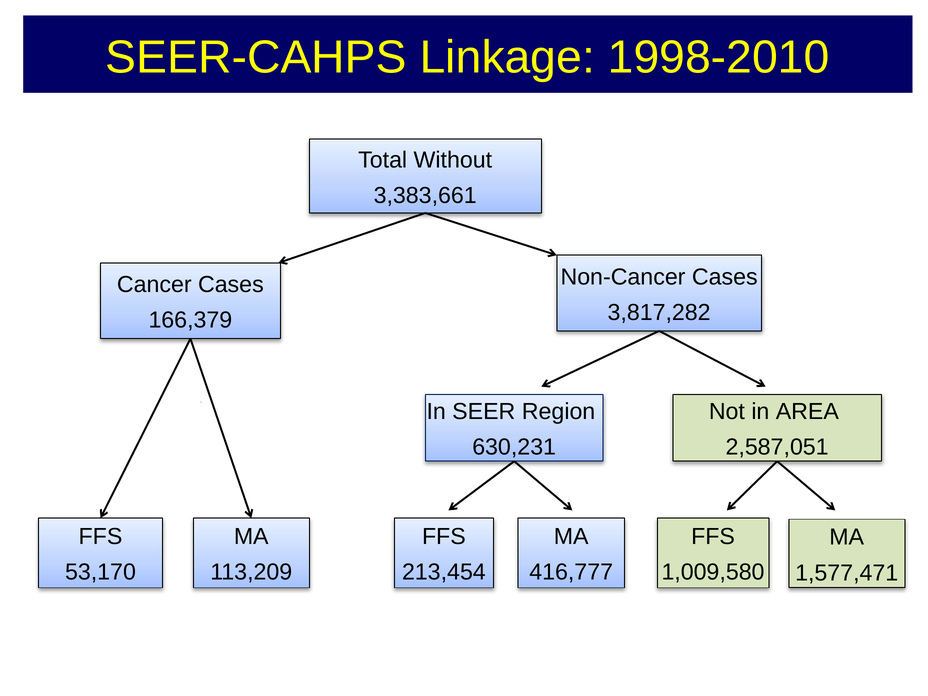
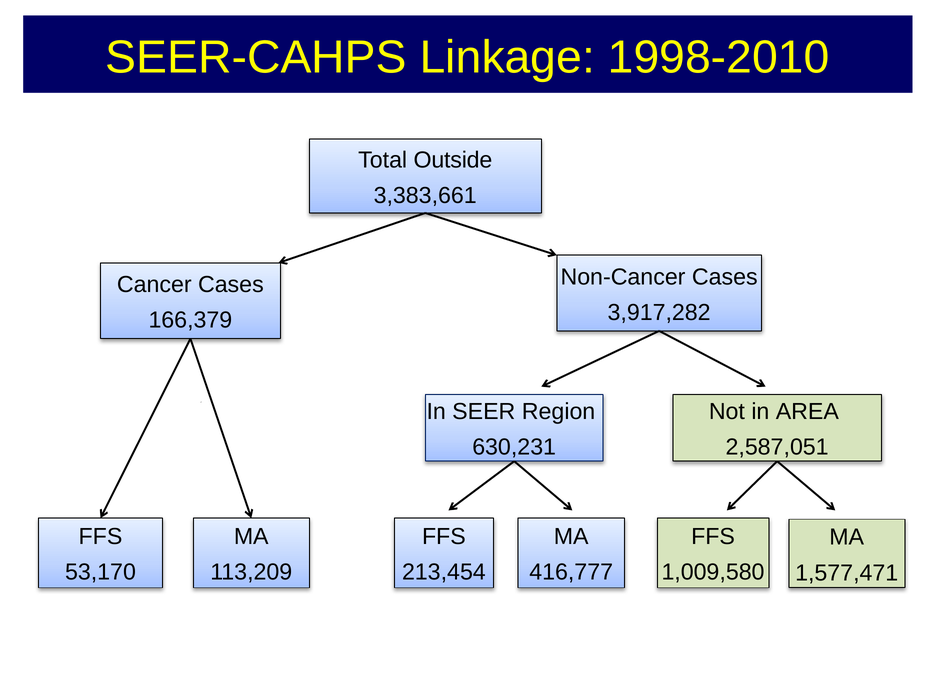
Without: Without -> Outside (453, 160)
3,817,282: 3,817,282 -> 3,917,282 (659, 312)
